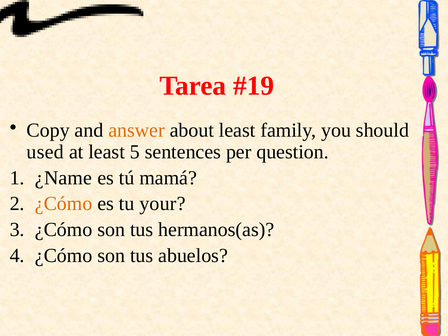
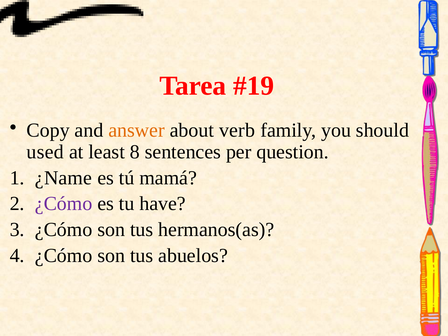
about least: least -> verb (237, 130)
5: 5 -> 8 (135, 152)
¿Cómo colour: orange -> purple (64, 204)
your: your -> have (163, 204)
